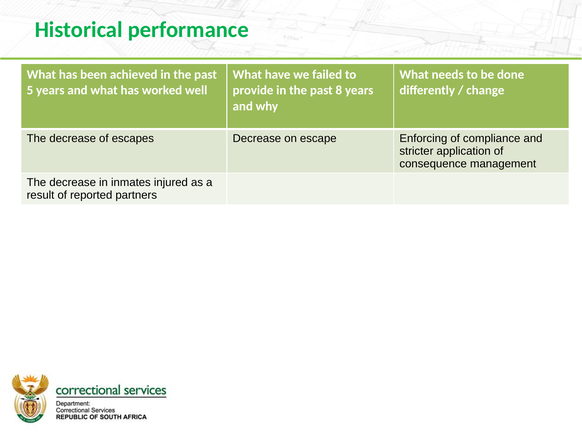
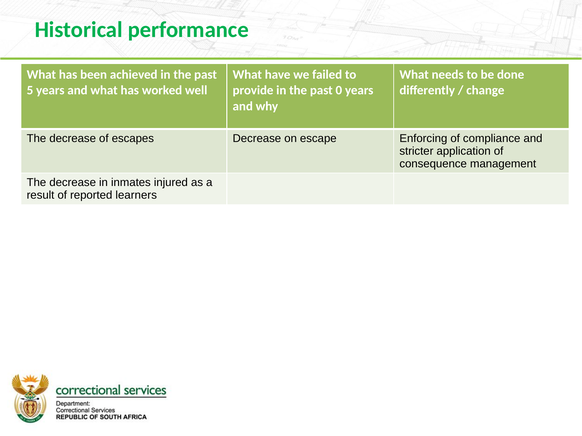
8: 8 -> 0 (339, 90)
partners: partners -> learners (136, 195)
